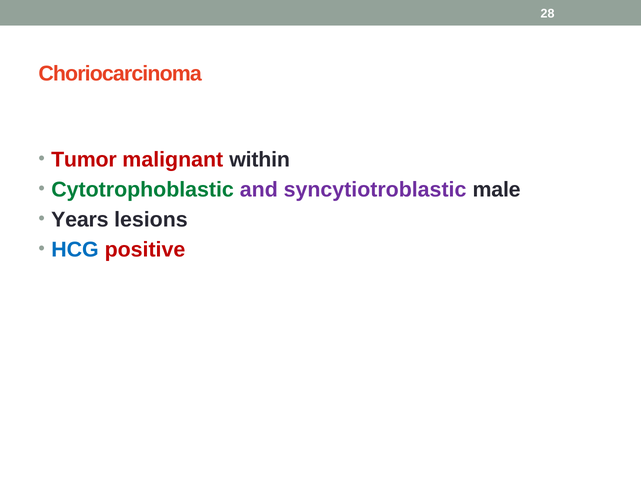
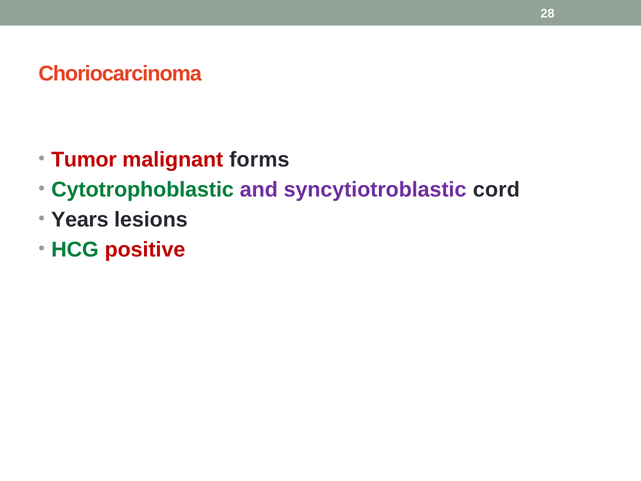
within: within -> forms (259, 160)
male: male -> cord (496, 190)
HCG colour: blue -> green (75, 249)
